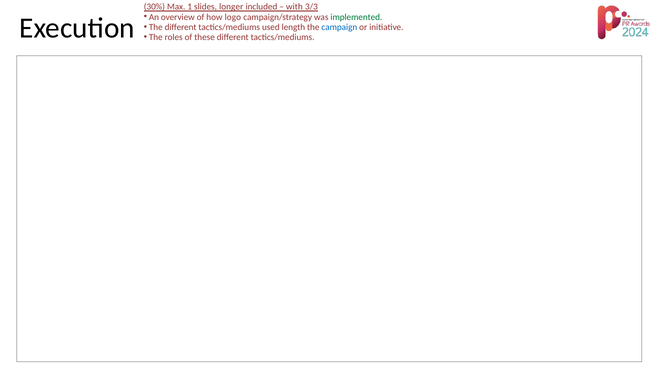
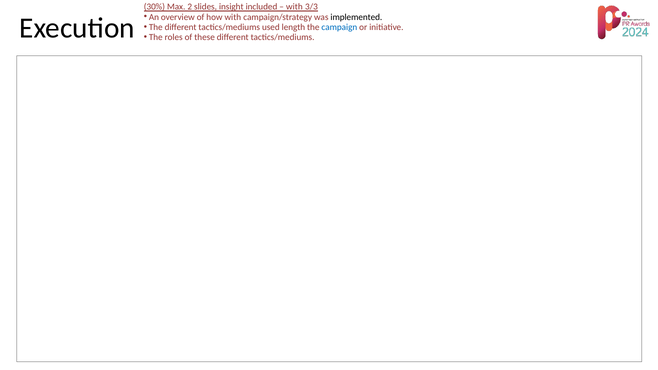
1: 1 -> 2 (190, 7)
longer: longer -> insight (231, 7)
how logo: logo -> with (233, 17)
implemented colour: green -> black (356, 17)
